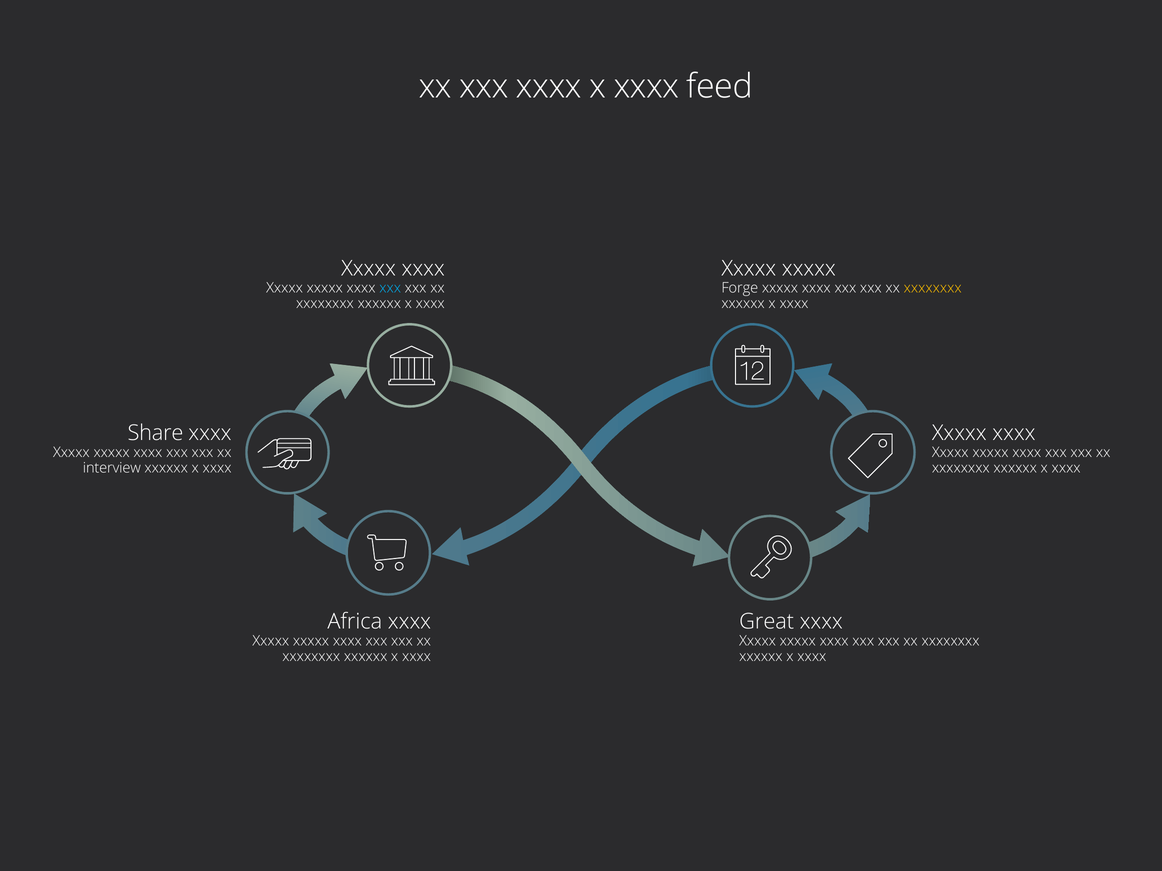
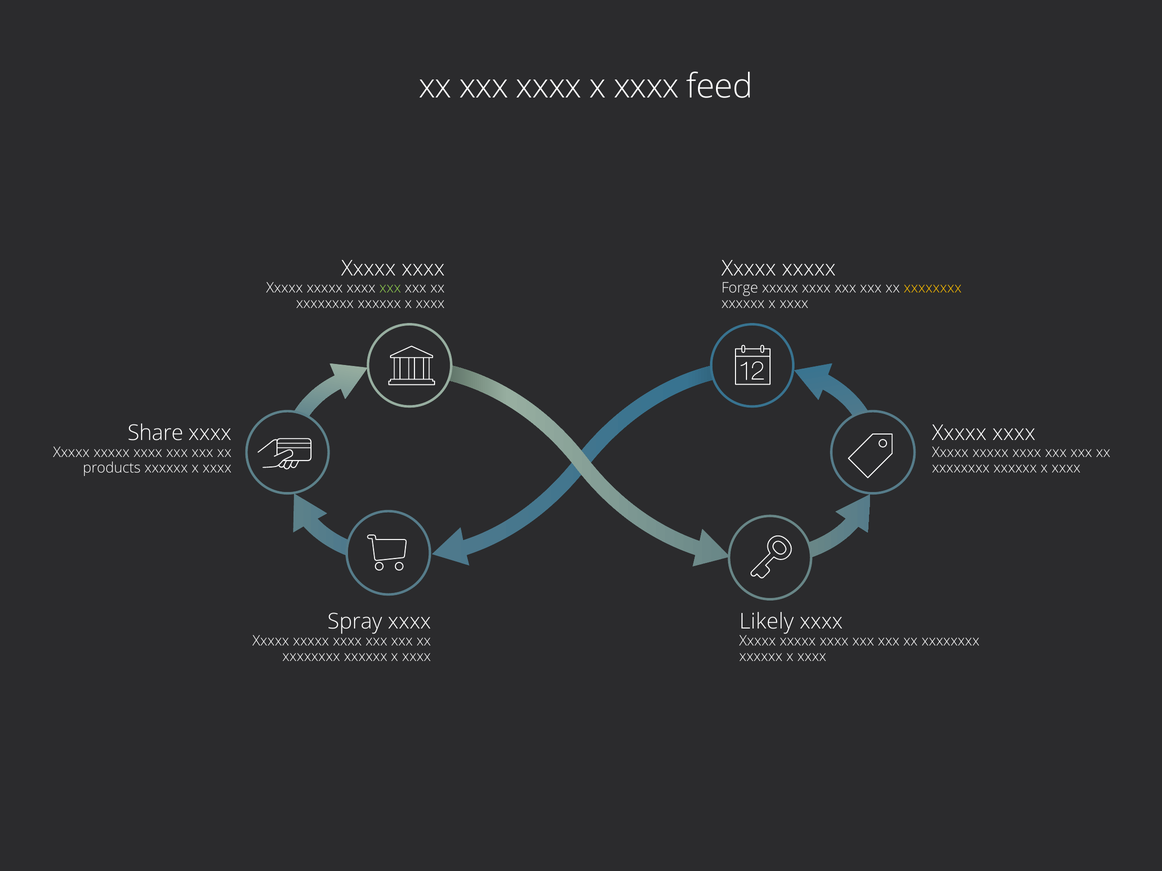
xxx colour: light blue -> light green (390, 288)
interview: interview -> products (112, 468)
Africa: Africa -> Spray (355, 622)
Great: Great -> Likely (767, 622)
